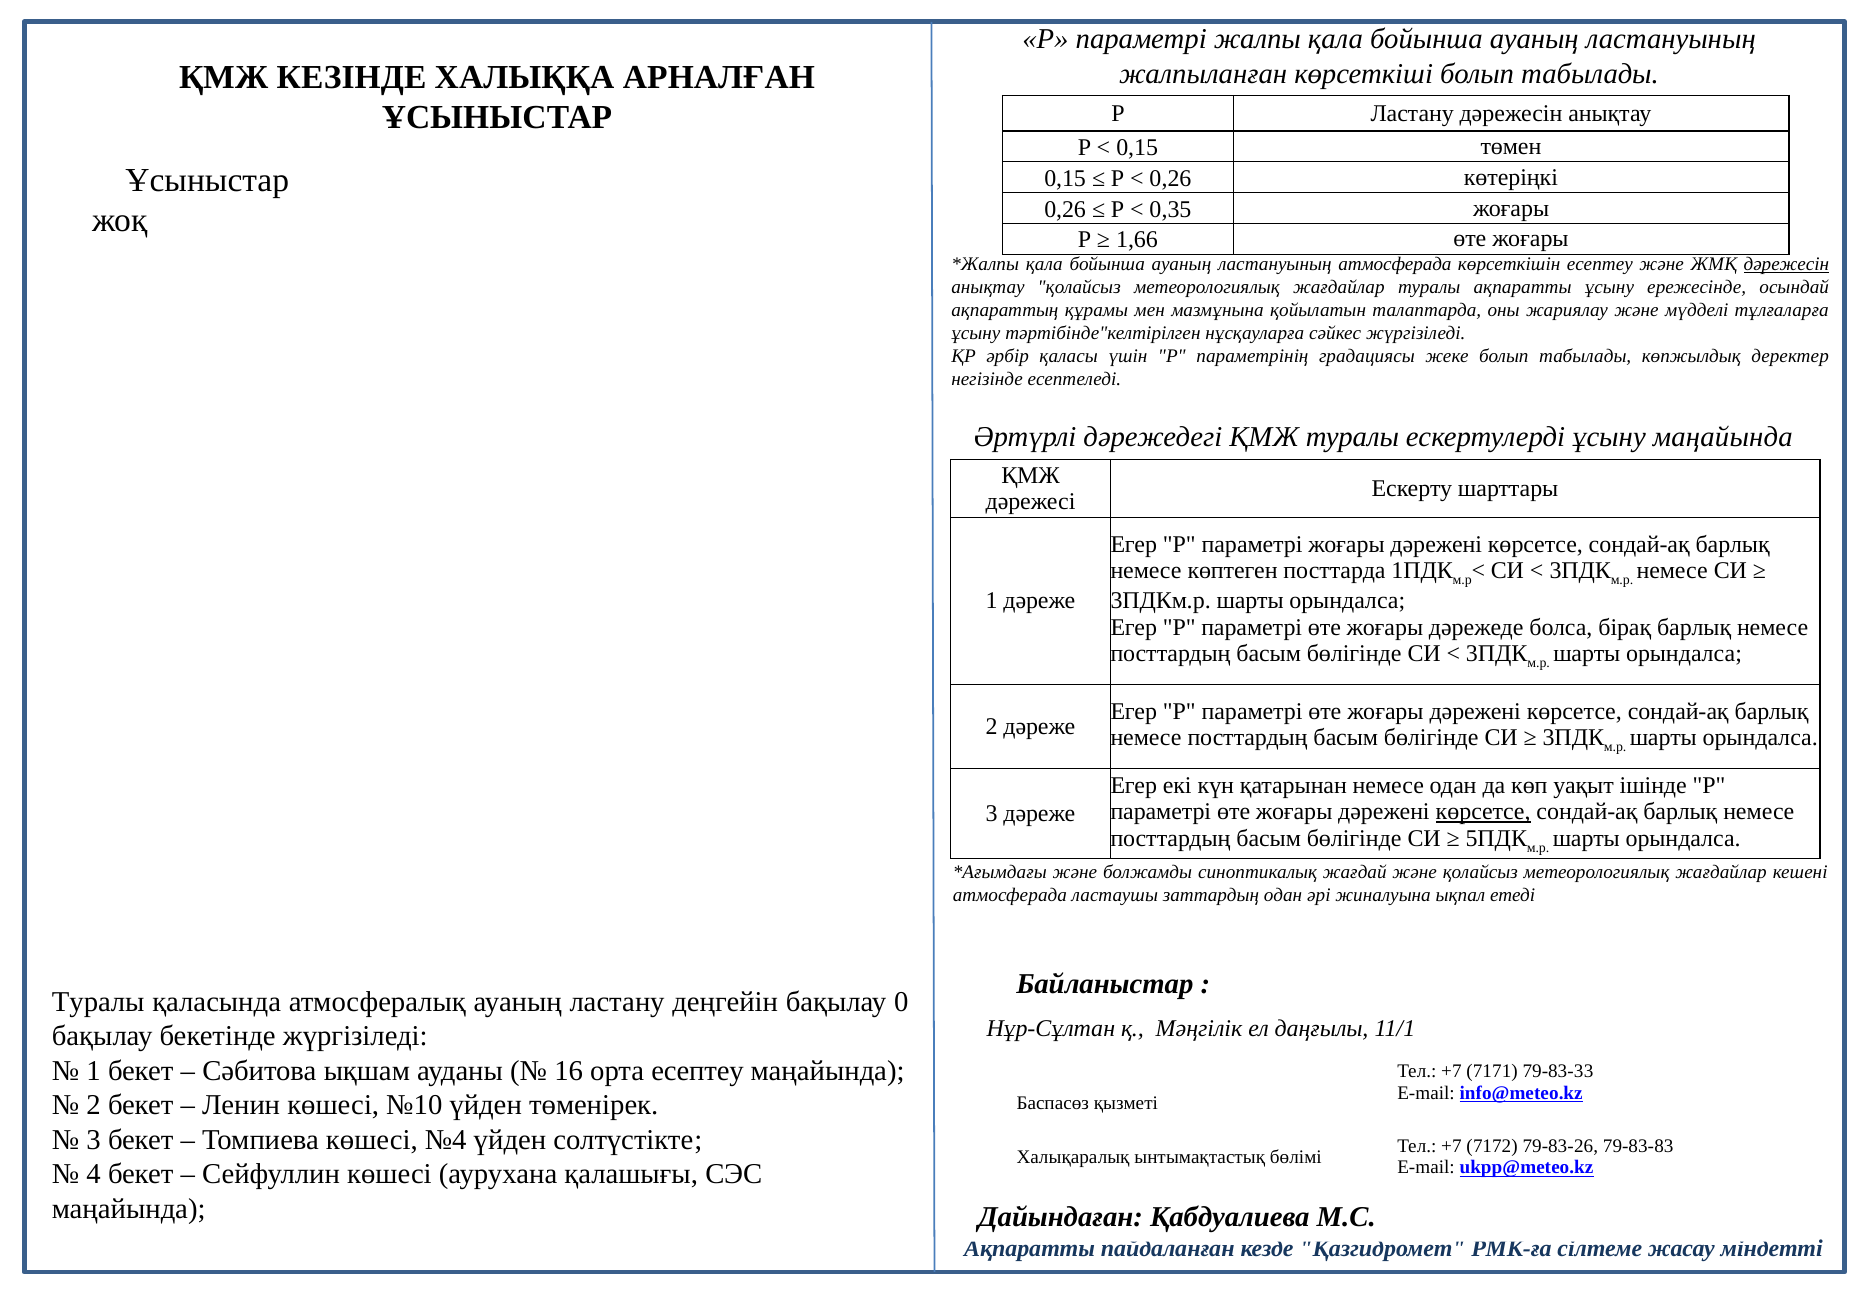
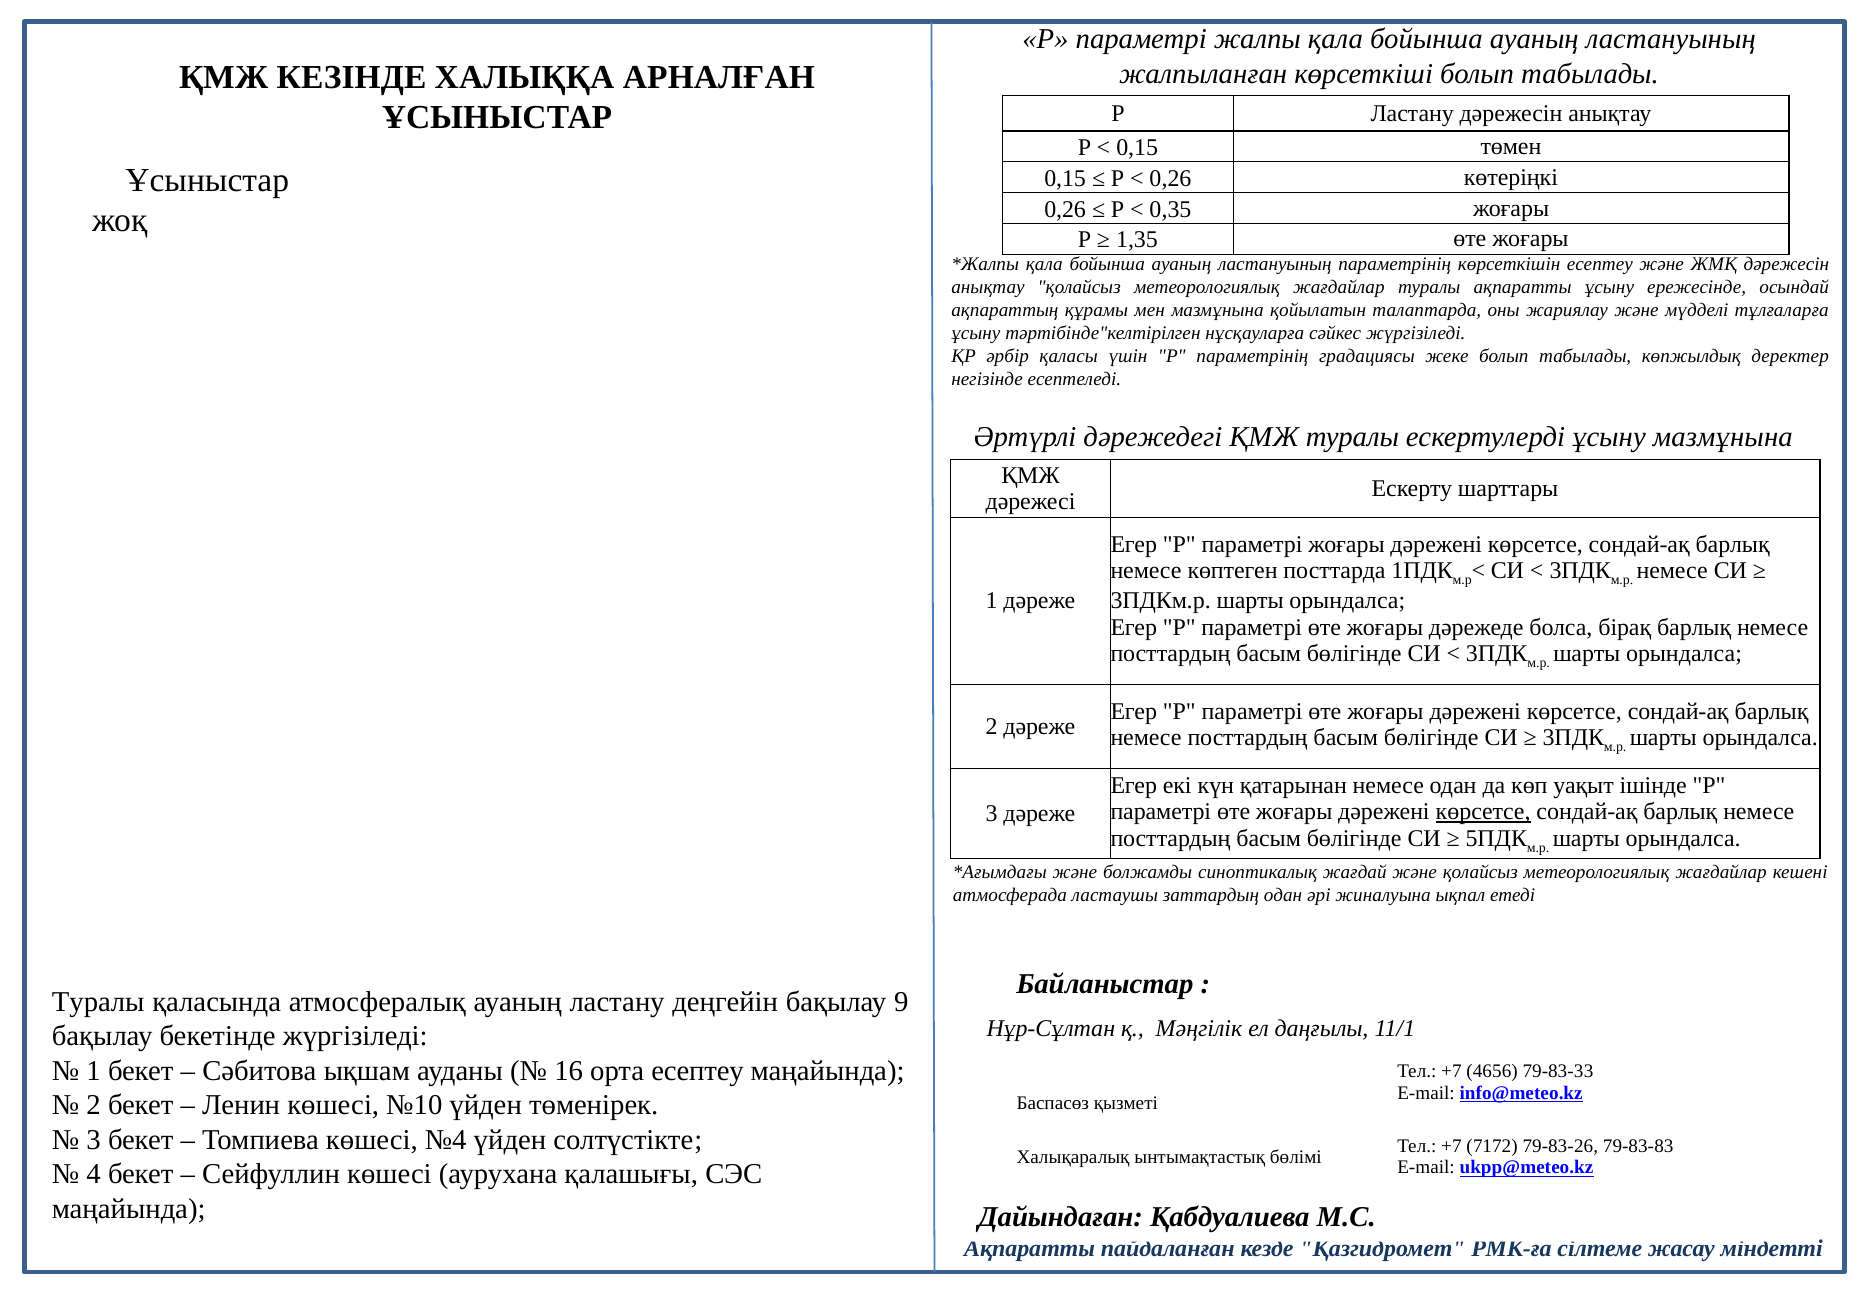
1,66: 1,66 -> 1,35 (1137, 240)
ластануының атмосферада: атмосферада -> параметрінің (1395, 264)
дәрежесін underline: present -> none (1786, 264)
ұсыну маңайында: маңайында -> мазмұнына (1723, 437)
0: 0 -> 9 (901, 1002)
7171: 7171 -> 4656 (1492, 1072)
